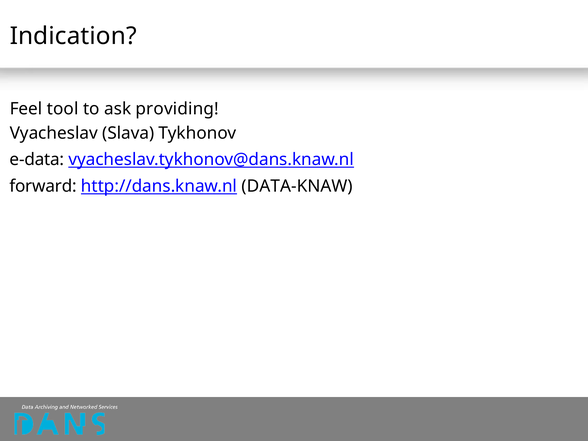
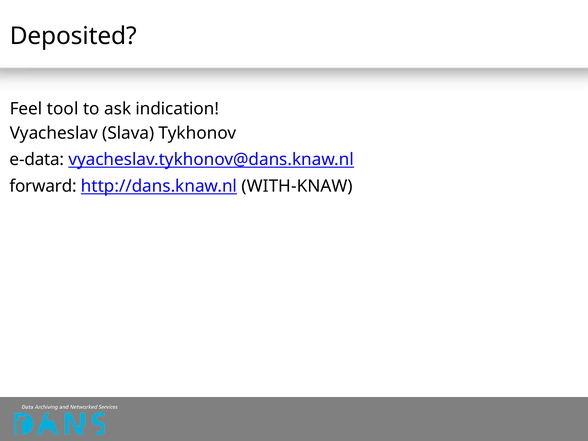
Indication: Indication -> Deposited (73, 36)
providing: providing -> indication (177, 109)
DATA-KNAW: DATA-KNAW -> WITH-KNAW (297, 186)
